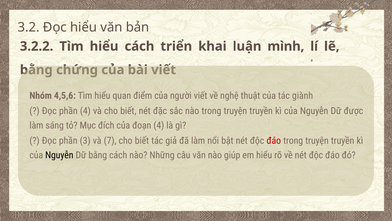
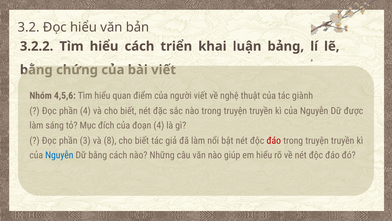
mình: mình -> bảng (286, 46)
7: 7 -> 8 (110, 140)
Nguyễn colour: black -> blue (59, 155)
